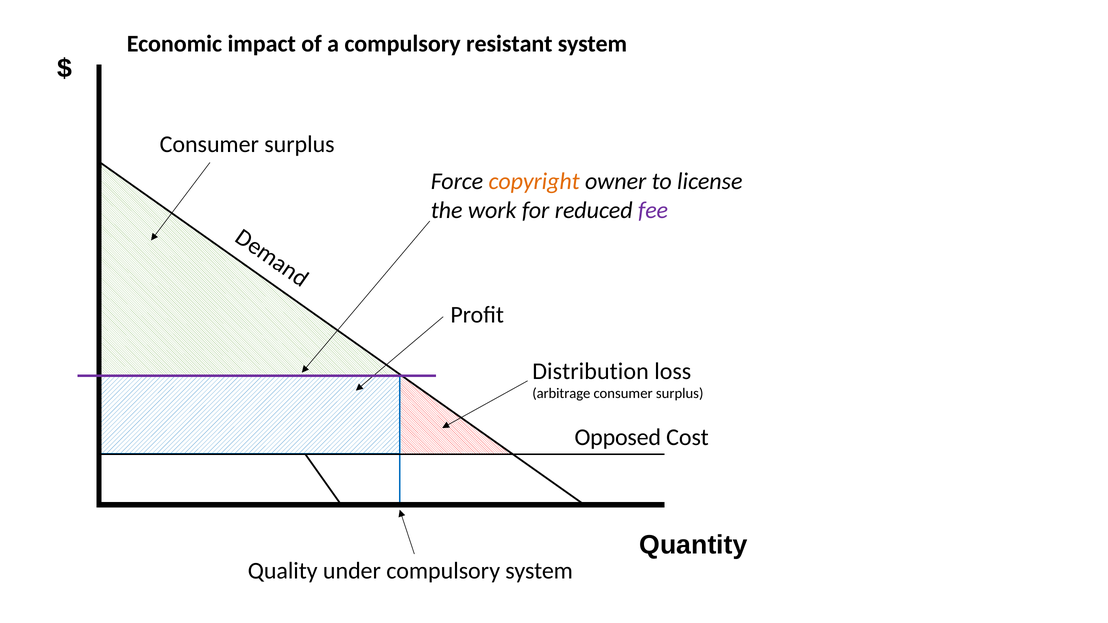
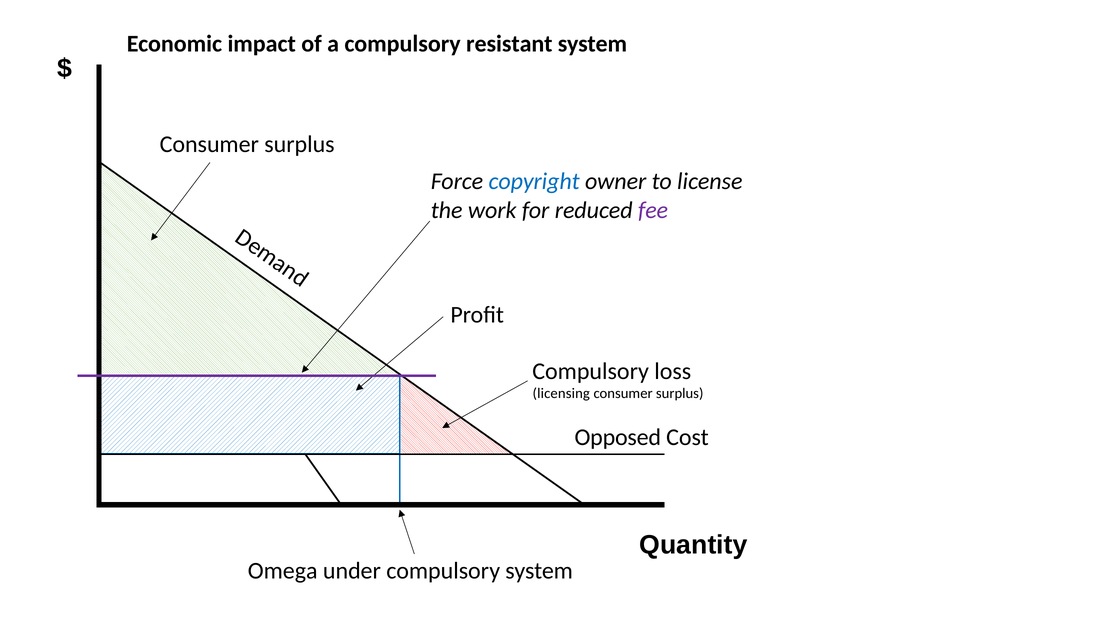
copyright colour: orange -> blue (534, 182)
Distribution: Distribution -> Compulsory (591, 371)
arbitrage: arbitrage -> licensing (561, 394)
Quality: Quality -> Omega (283, 571)
